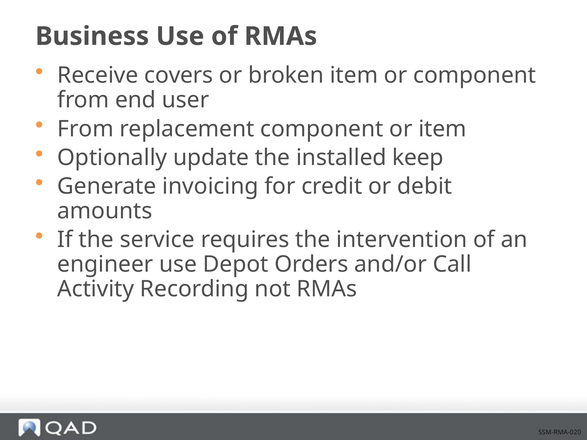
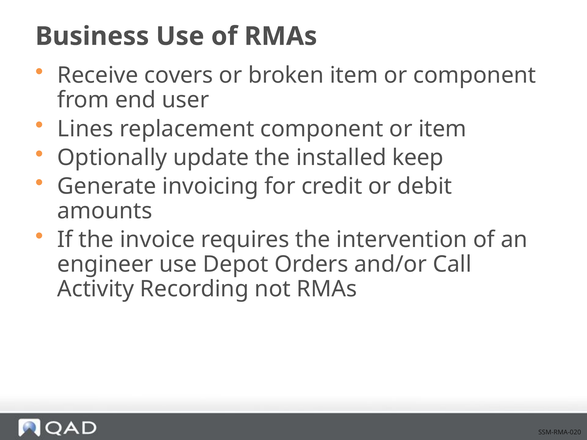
From: From -> Lines (85, 129)
service: service -> invoice (157, 240)
